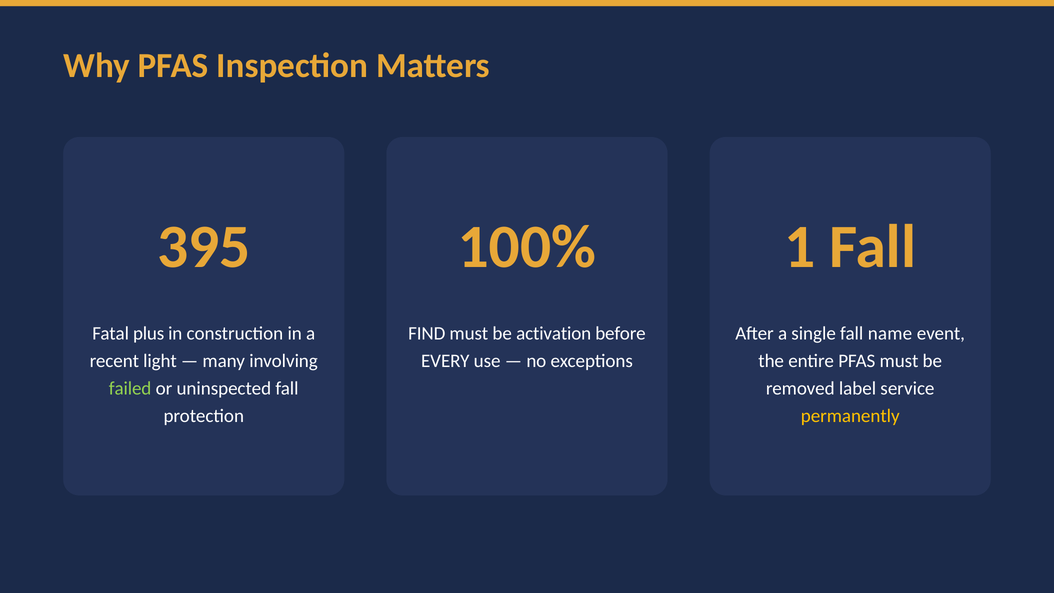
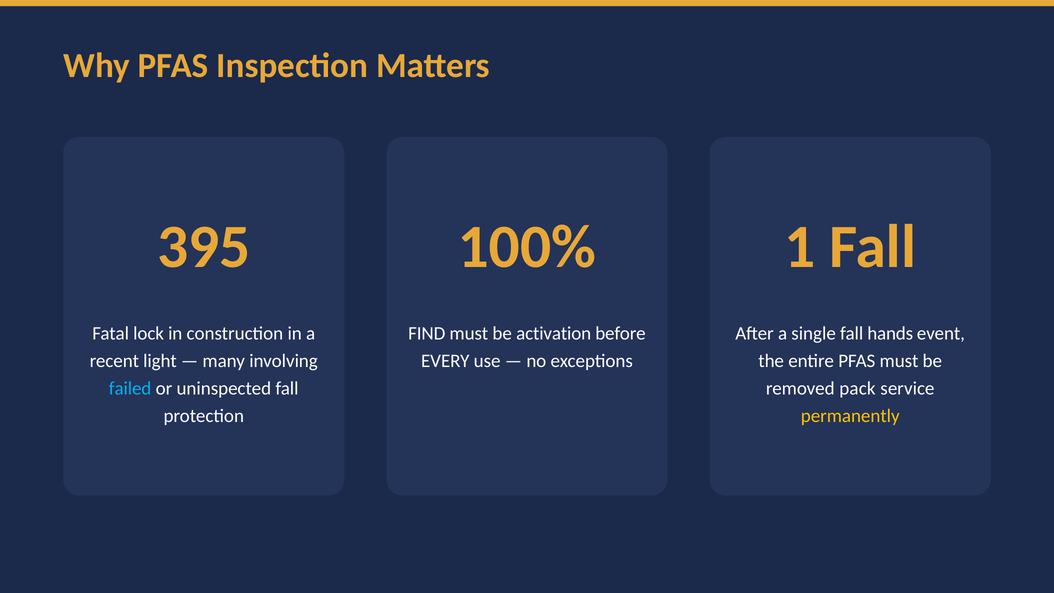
plus: plus -> lock (149, 333)
name: name -> hands (890, 333)
failed colour: light green -> light blue (130, 388)
label: label -> pack (857, 388)
